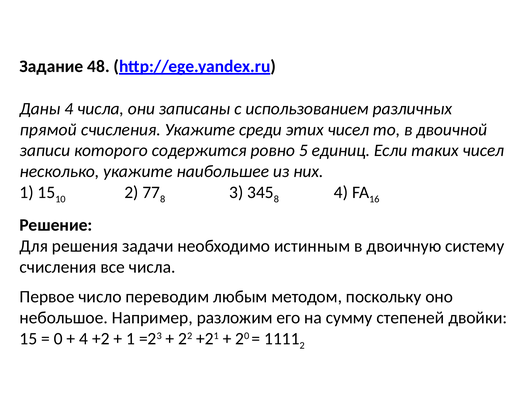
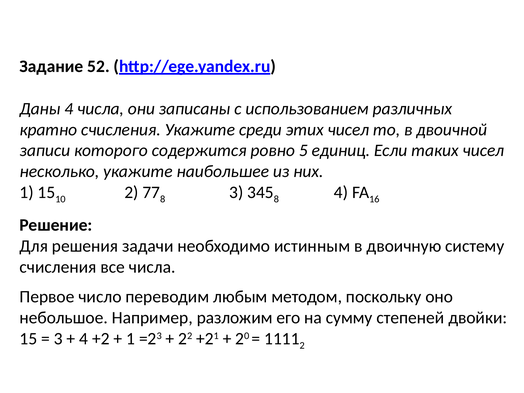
48: 48 -> 52 (99, 66)
прямой: прямой -> кратно (48, 130)
0: 0 -> 3 (58, 339)
